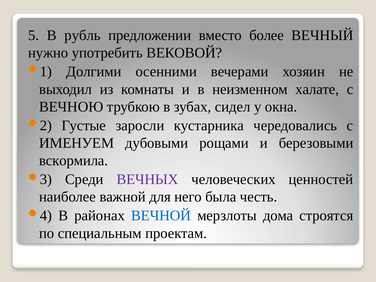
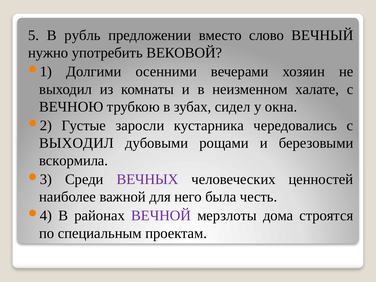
более: более -> слово (267, 35)
ИМЕНУЕМ: ИМЕНУЕМ -> ВЫХОДИЛ (77, 143)
ВЕЧНОЙ colour: blue -> purple (161, 216)
